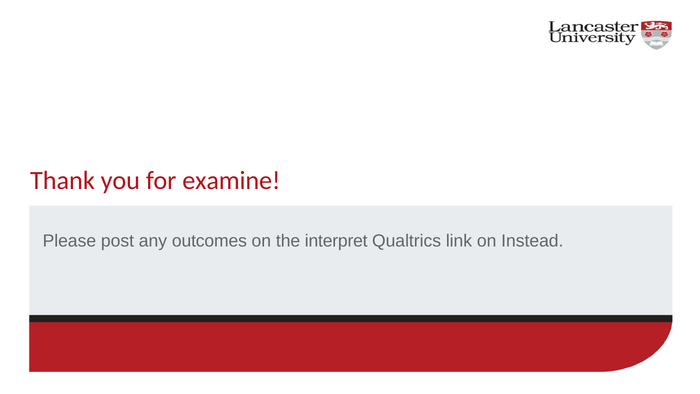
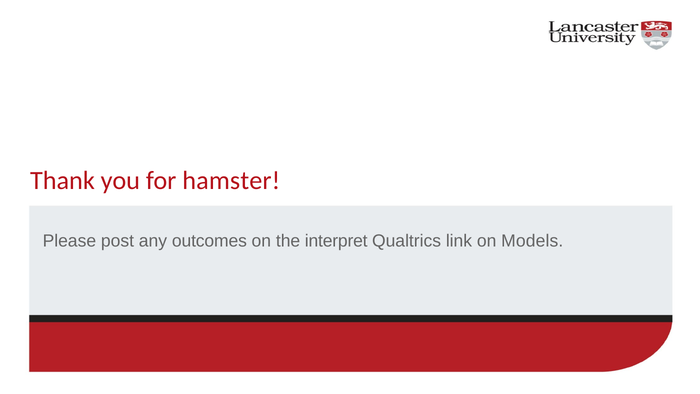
examine: examine -> hamster (231, 181)
Instead: Instead -> Models (532, 241)
